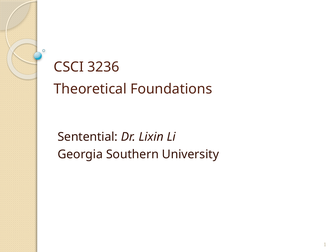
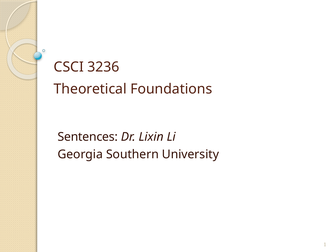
Sentential: Sentential -> Sentences (88, 137)
